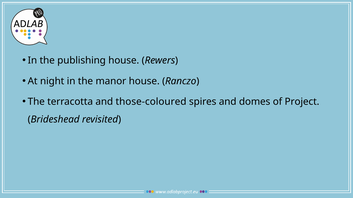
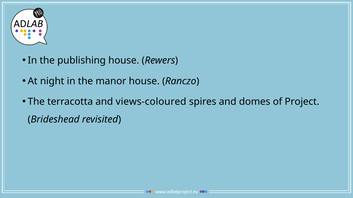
those-coloured: those-coloured -> views-coloured (151, 102)
